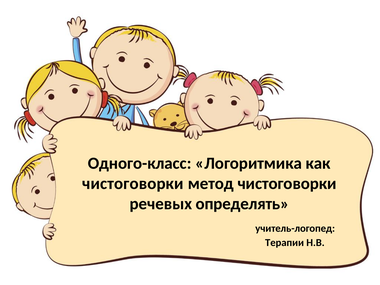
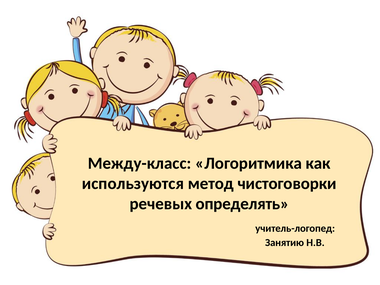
Одного-класс: Одного-класс -> Между-класс (140, 163)
чистоговорки: чистоговорки -> используются (133, 184)
Терапии: Терапии -> Занятию (285, 243)
